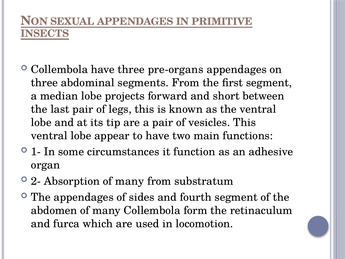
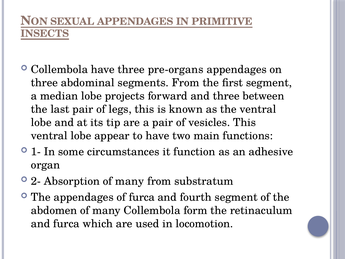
and short: short -> three (226, 96)
of sides: sides -> furca (142, 197)
